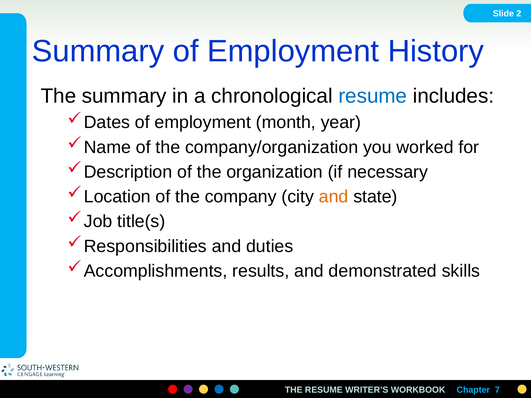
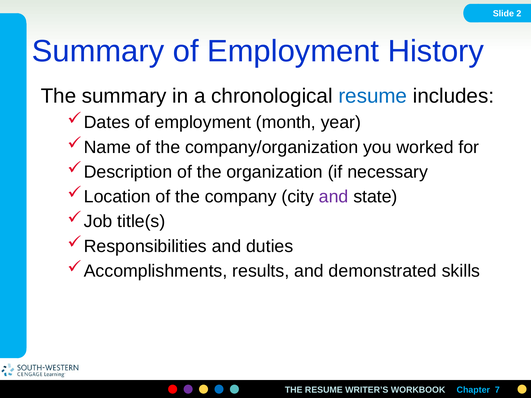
and colour: orange -> purple (334, 197)
